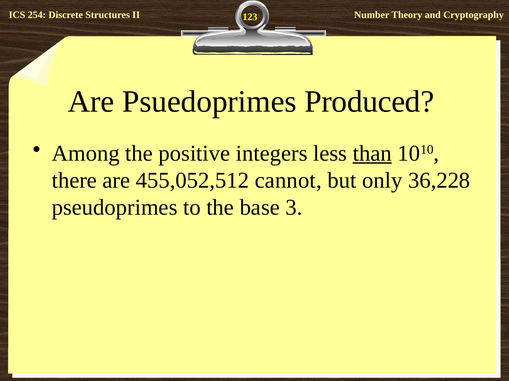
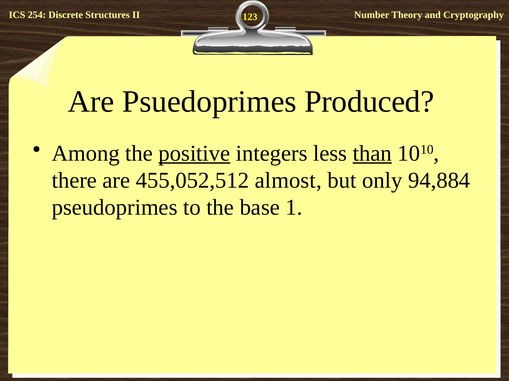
positive underline: none -> present (194, 154)
cannot: cannot -> almost (288, 181)
36,228: 36,228 -> 94,884 (439, 181)
3: 3 -> 1 (294, 208)
